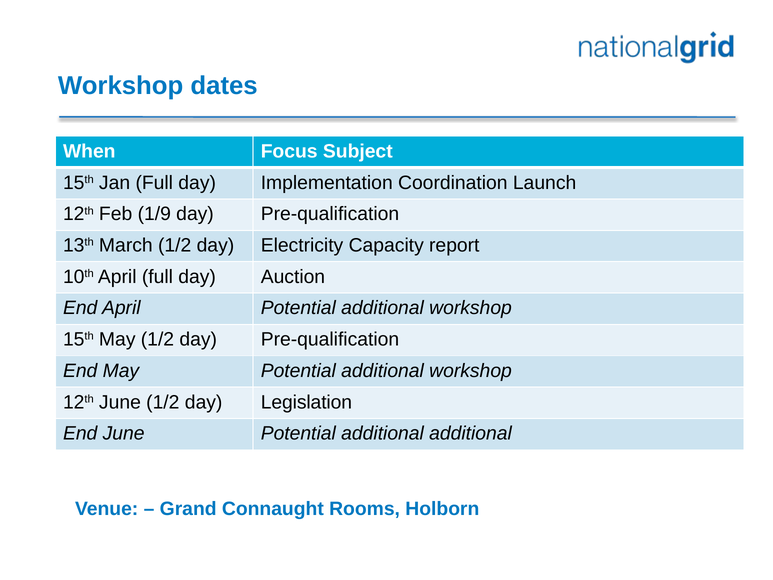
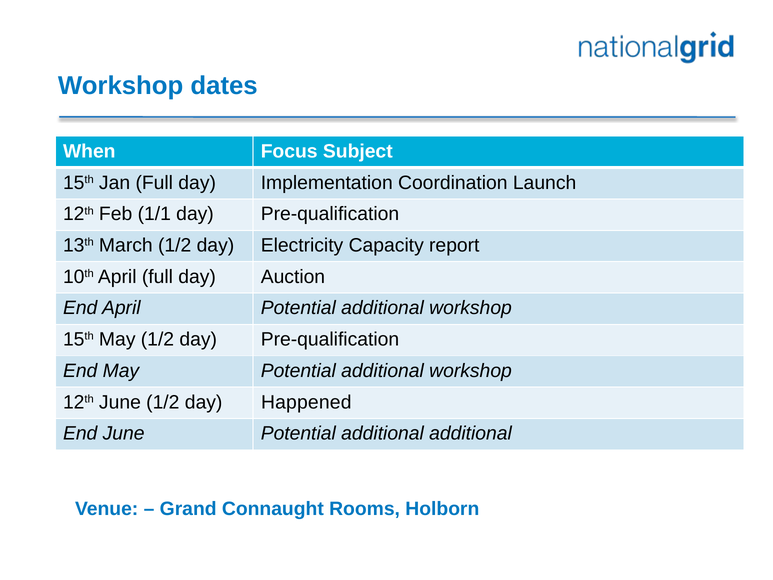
1/9: 1/9 -> 1/1 (154, 214)
Legislation: Legislation -> Happened (306, 402)
